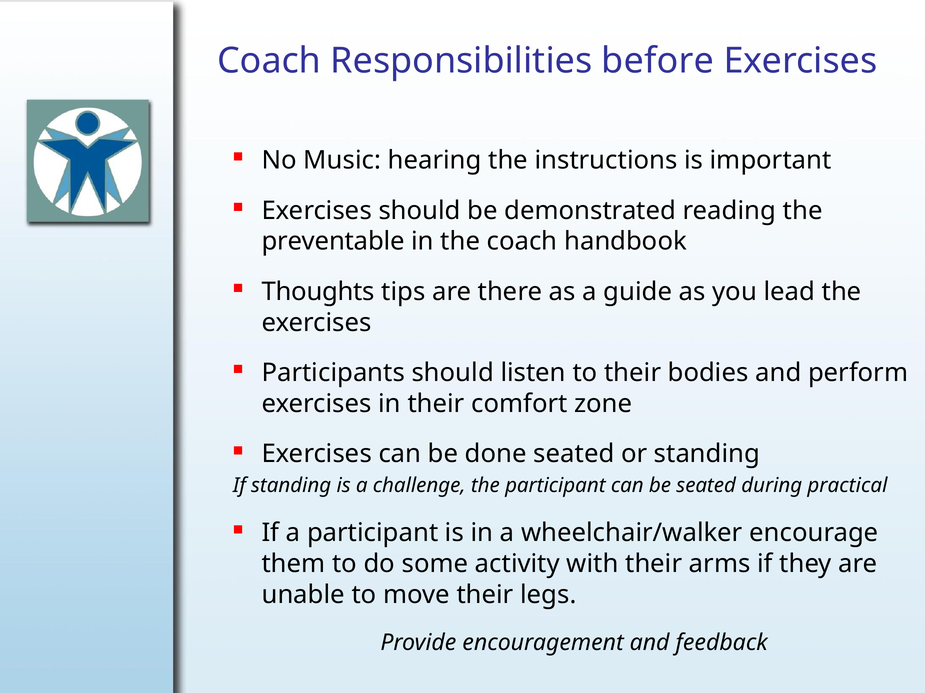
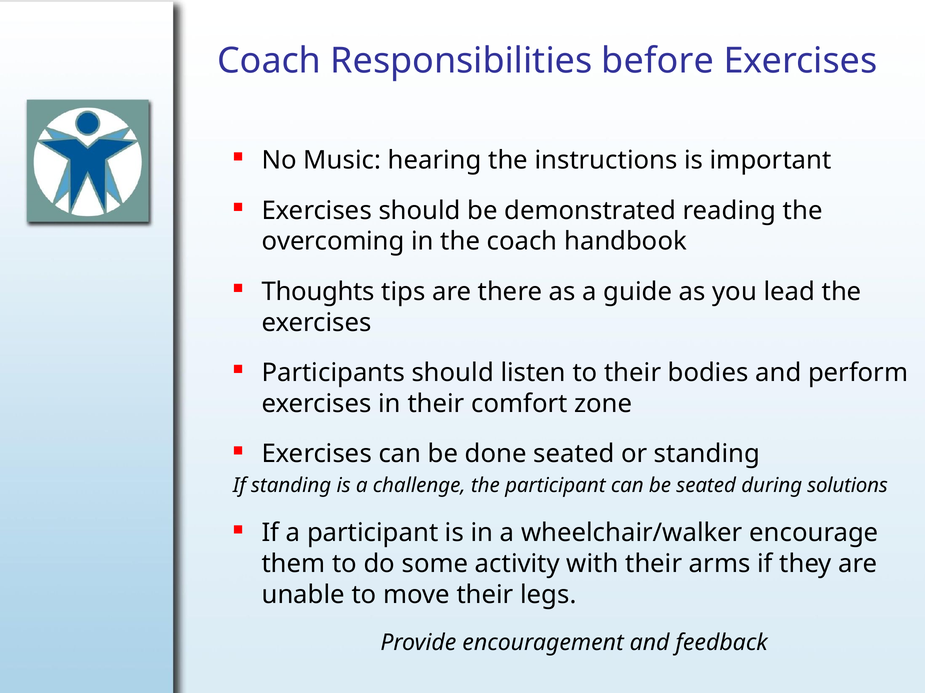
preventable: preventable -> overcoming (333, 242)
practical: practical -> solutions (848, 486)
